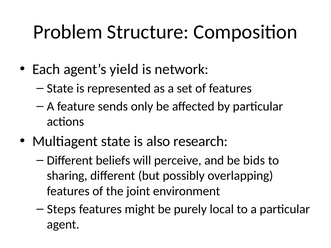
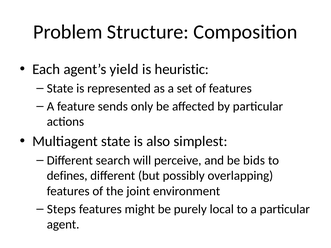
network: network -> heuristic (182, 69)
research: research -> simplest (201, 141)
beliefs: beliefs -> search (113, 160)
sharing: sharing -> defines (67, 176)
